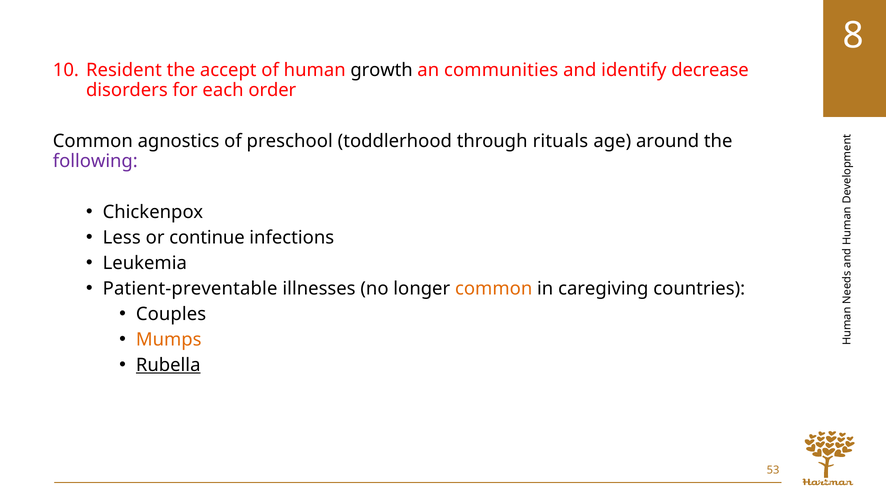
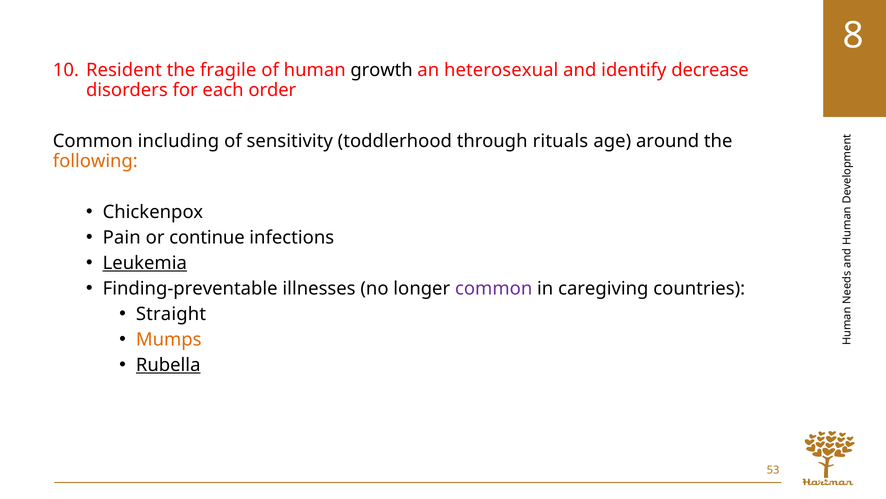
accept: accept -> fragile (228, 70)
communities: communities -> heterosexual (501, 70)
agnostics: agnostics -> including (178, 141)
preschool: preschool -> sensitivity (290, 141)
following colour: purple -> orange (95, 161)
Less: Less -> Pain (122, 237)
Leukemia underline: none -> present (145, 263)
Patient-preventable: Patient-preventable -> Finding-preventable (190, 288)
common colour: orange -> purple (494, 288)
Couples: Couples -> Straight (171, 314)
